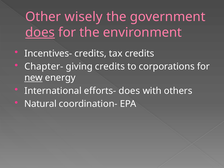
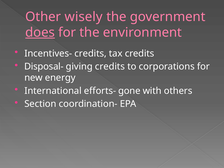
Chapter-: Chapter- -> Disposal- (44, 67)
new underline: present -> none (33, 78)
efforts- does: does -> gone (129, 91)
Natural: Natural -> Section (40, 104)
